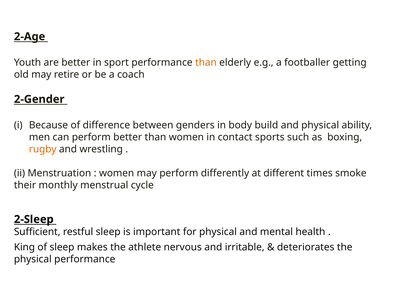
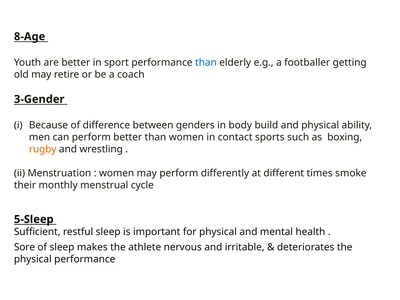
2-Age: 2-Age -> 8-Age (30, 37)
than colour: orange -> blue (206, 62)
2-Gender: 2-Gender -> 3-Gender (39, 99)
2-Sleep: 2-Sleep -> 5-Sleep (34, 219)
King: King -> Sore (24, 247)
